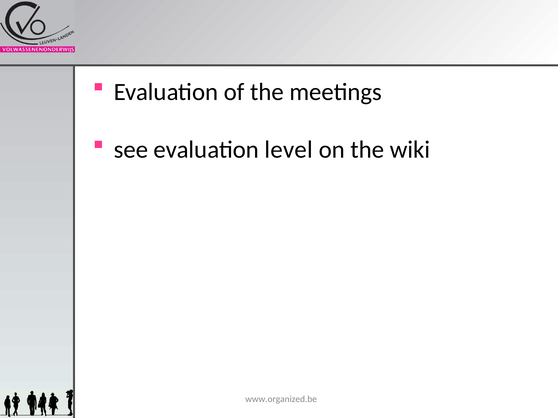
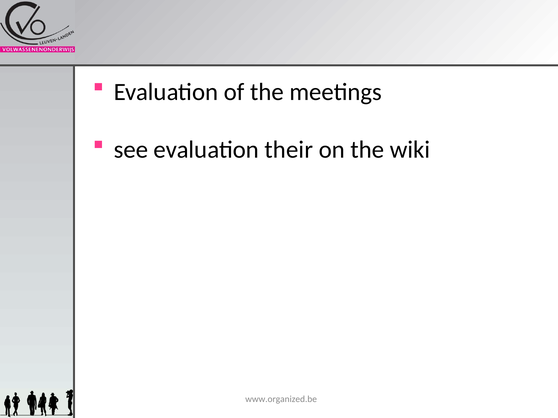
level: level -> their (289, 150)
